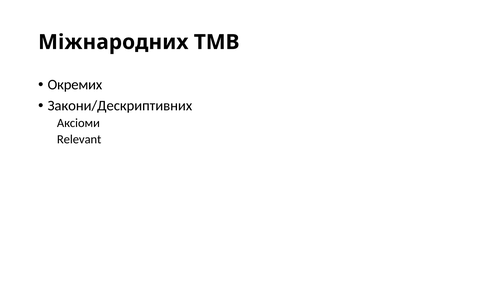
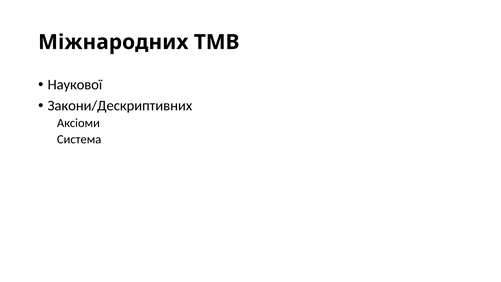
Окремих: Окремих -> Наукової (75, 85)
Relevant: Relevant -> Система (79, 139)
